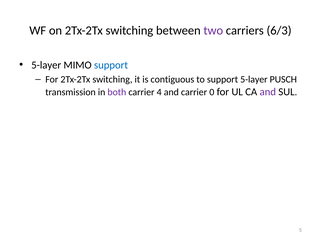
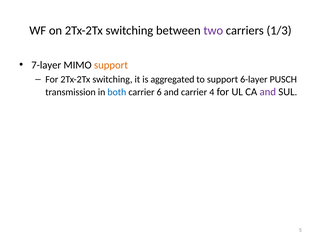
6/3: 6/3 -> 1/3 (279, 31)
5-layer: 5-layer -> 7-layer (46, 65)
support colour: blue -> orange (111, 65)
contiguous: contiguous -> aggregated (172, 79)
support 5-layer: 5-layer -> 6-layer (254, 79)
both colour: purple -> blue (117, 92)
4: 4 -> 6 (159, 92)
0: 0 -> 4 (212, 92)
